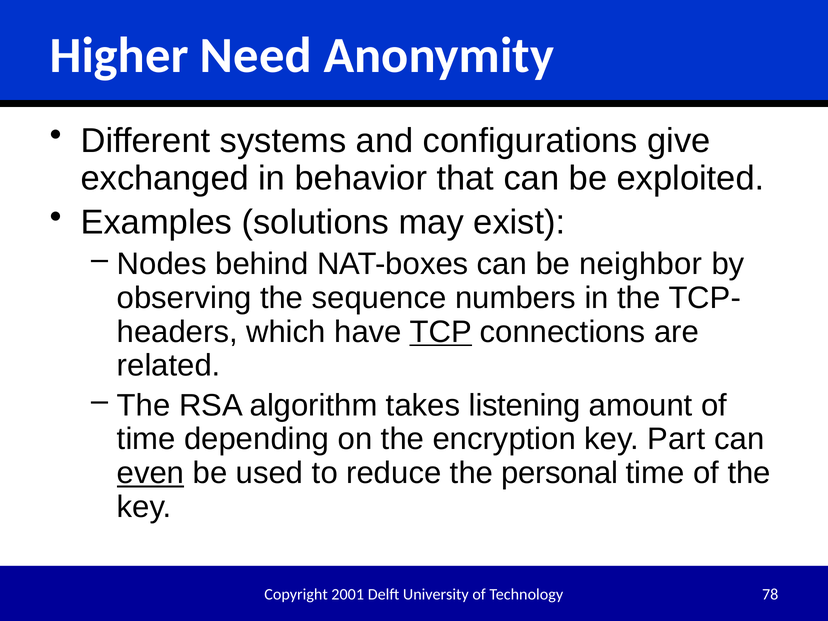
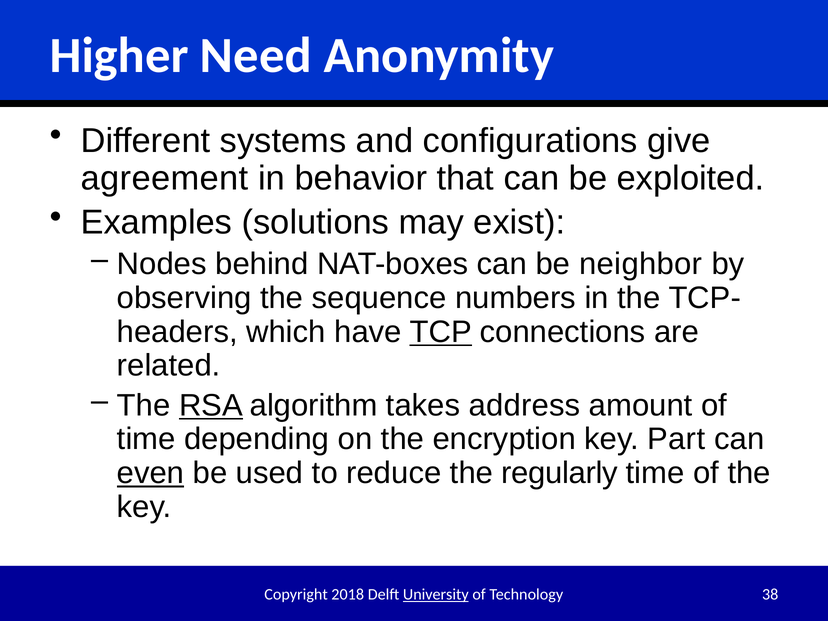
exchanged: exchanged -> agreement (165, 178)
RSA underline: none -> present (211, 405)
listening: listening -> address (525, 405)
personal: personal -> regularly (560, 473)
2001: 2001 -> 2018 (348, 595)
University underline: none -> present (436, 595)
78: 78 -> 38 (770, 595)
